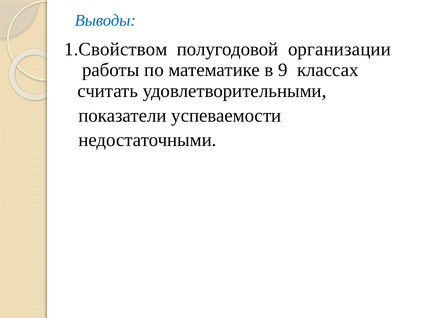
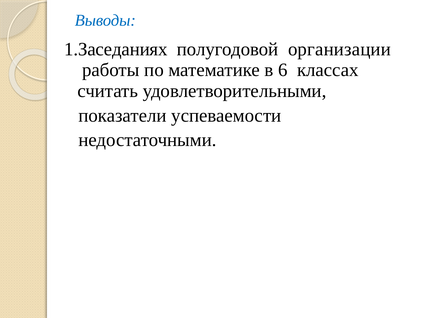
1.Свойством: 1.Свойством -> 1.Заседаниях (116, 49)
9: 9 -> 6 (283, 70)
